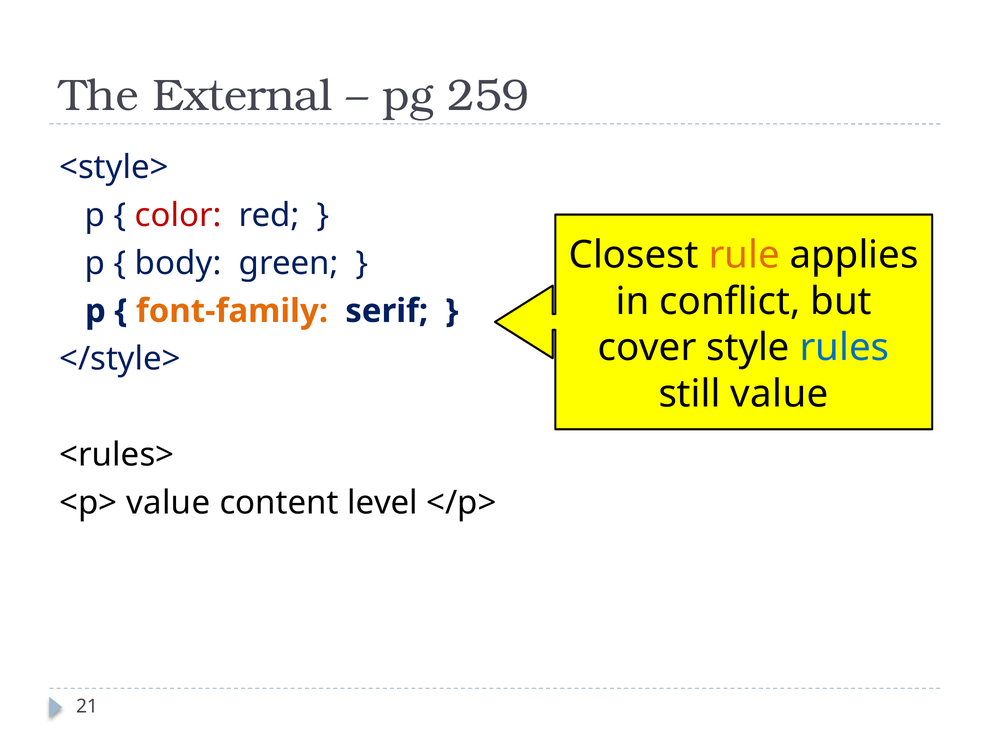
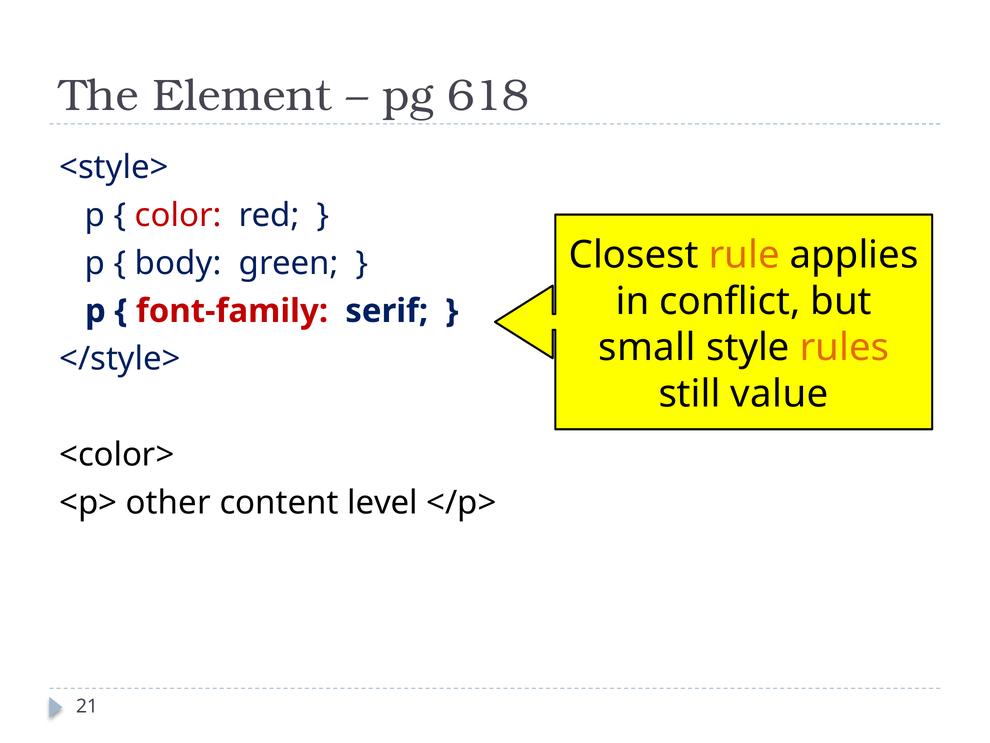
External: External -> Element (242, 96)
259: 259 -> 618 (488, 96)
font-family colour: orange -> red (232, 311)
cover: cover -> small (647, 348)
rules colour: blue -> orange (844, 348)
<rules>: <rules> -> <color> (117, 454)
<p> value: value -> other (168, 502)
